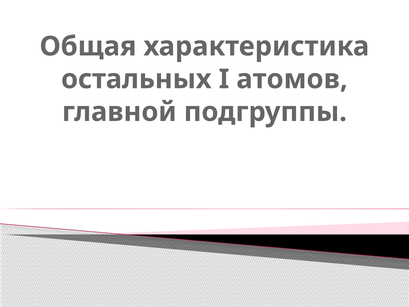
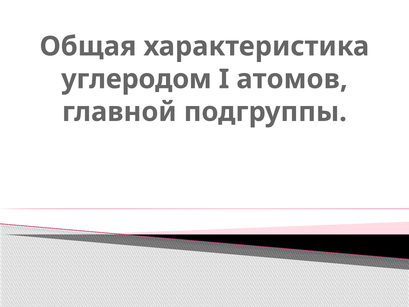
остальных: остальных -> углеродом (136, 79)
